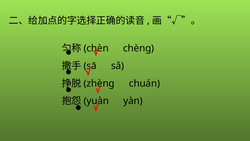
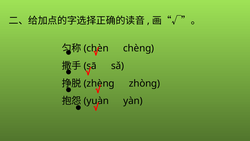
chuán: chuán -> zhòng (144, 83)
